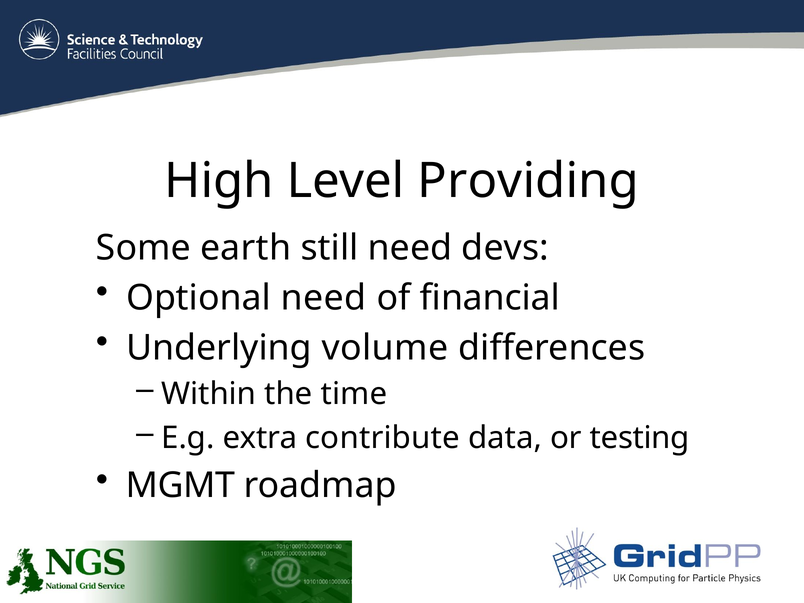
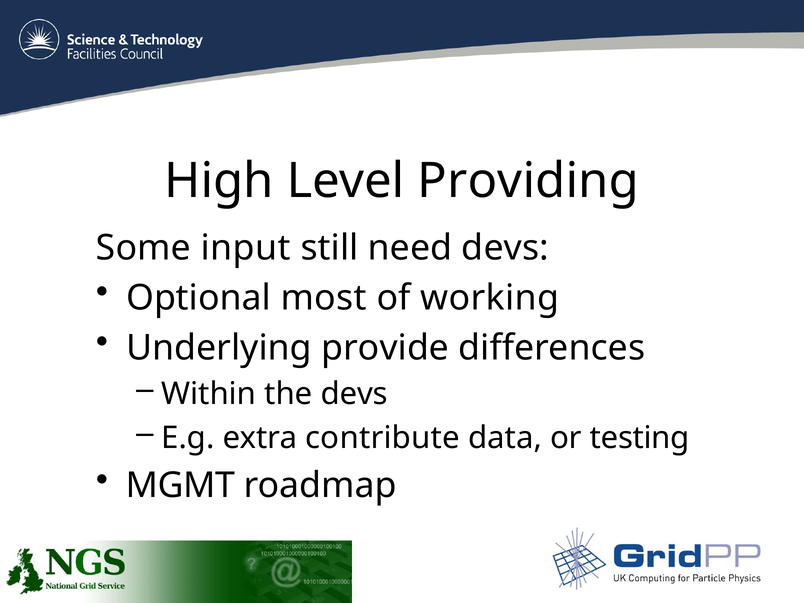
earth: earth -> input (246, 248)
Optional need: need -> most (324, 298)
financial: financial -> working (490, 298)
volume: volume -> provide (385, 348)
the time: time -> devs (354, 394)
